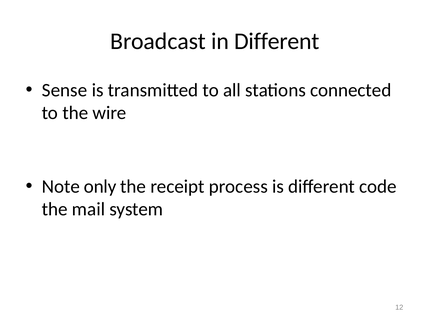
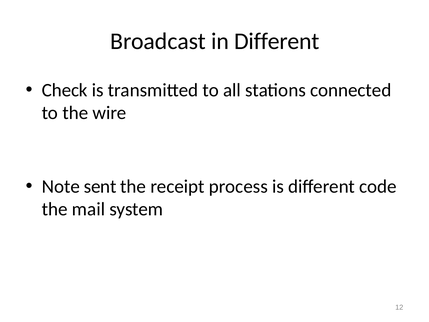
Sense: Sense -> Check (65, 90)
only: only -> sent (100, 186)
